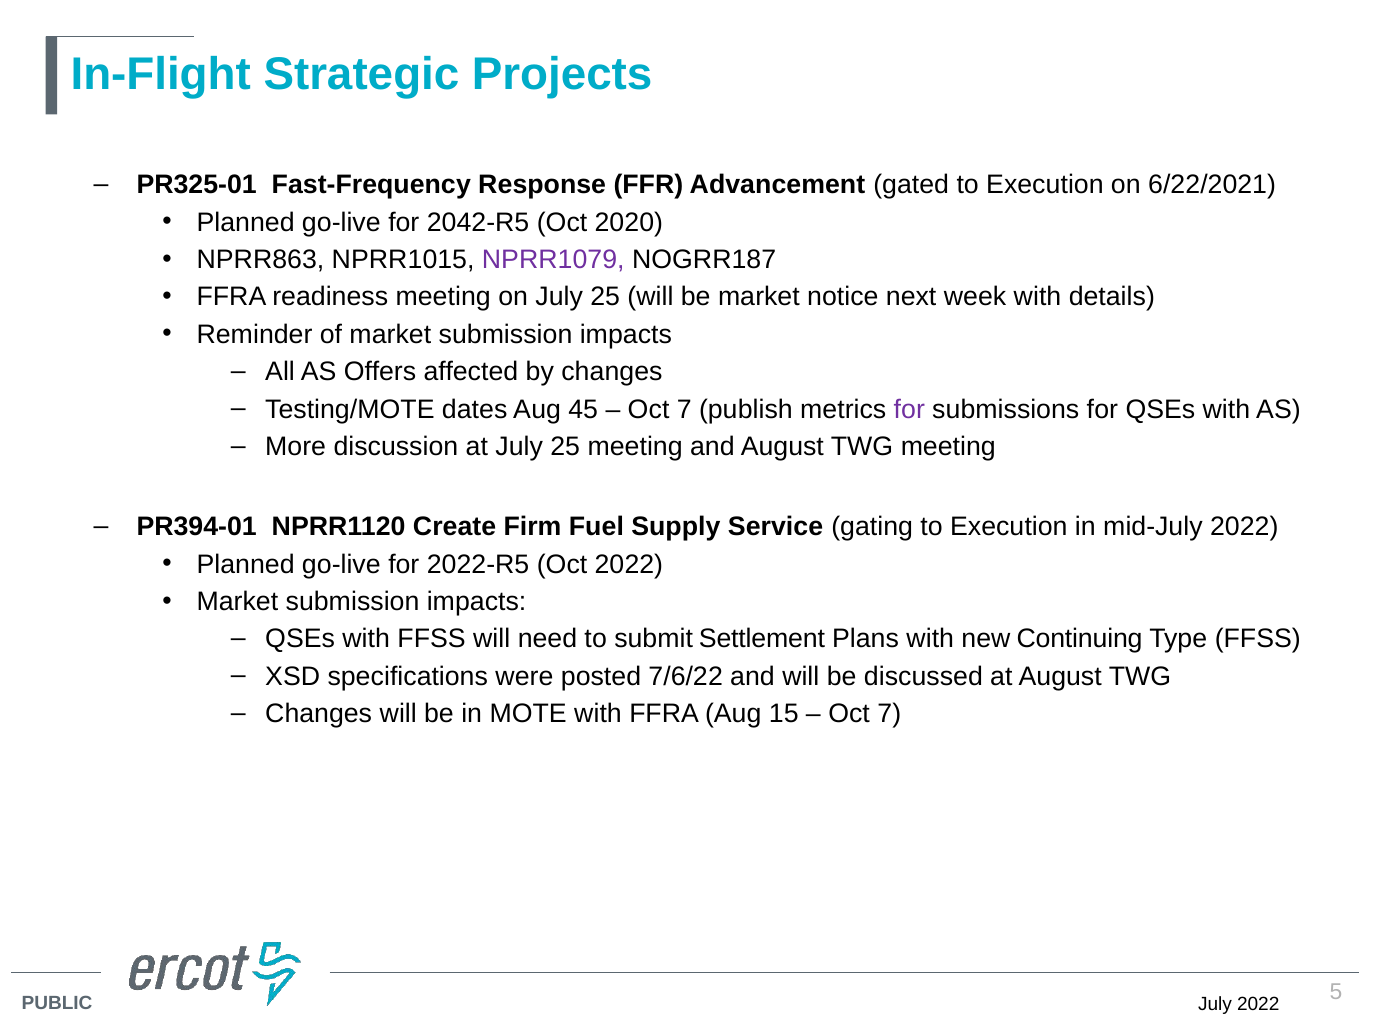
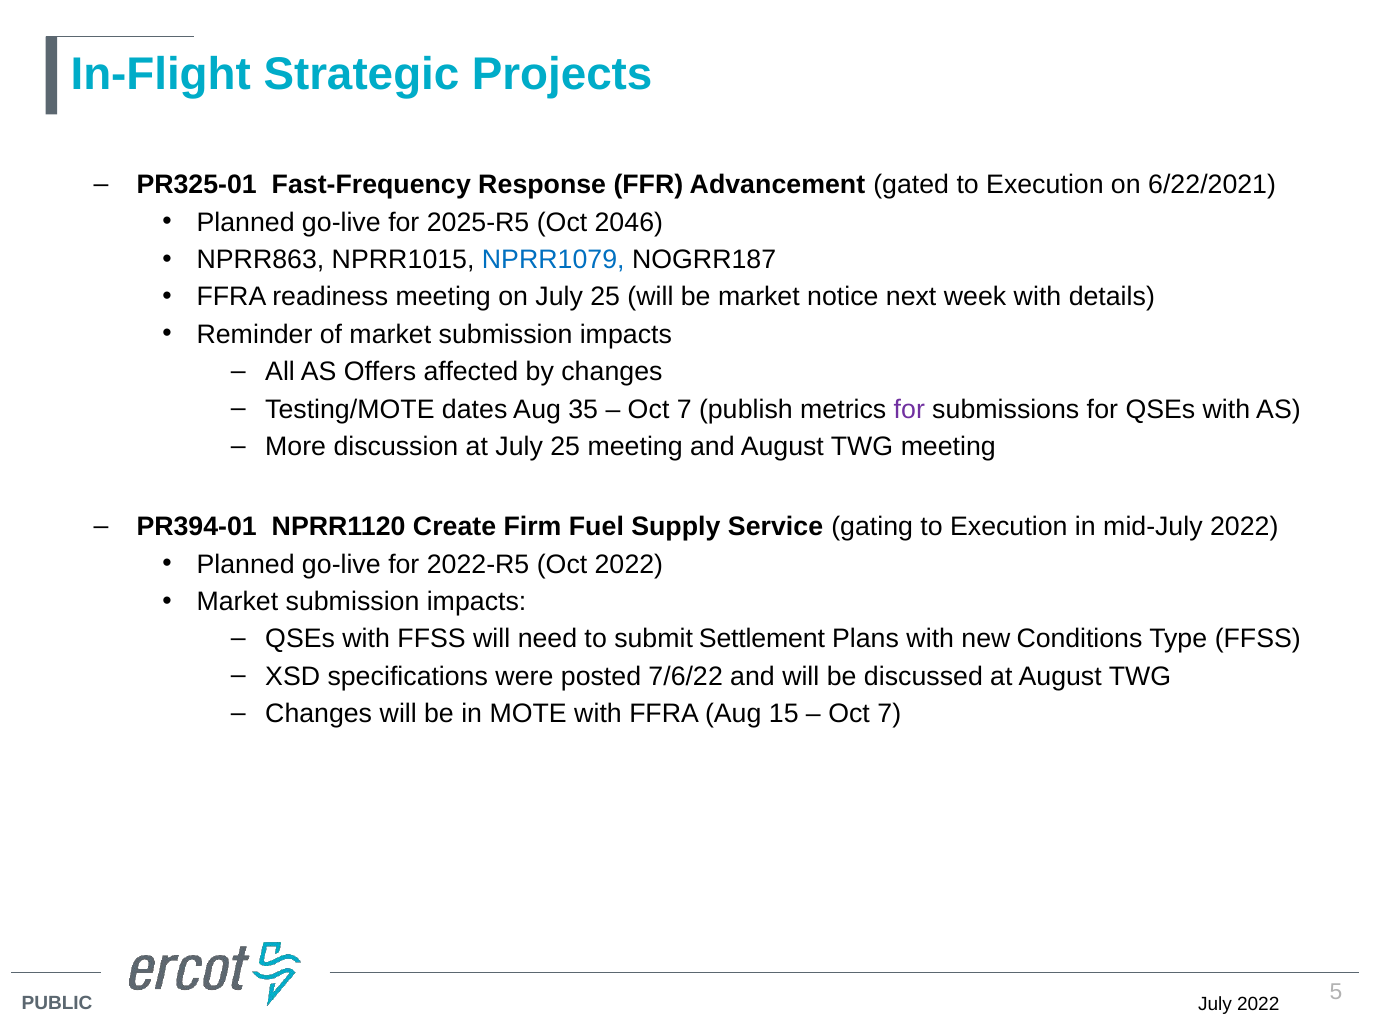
2042-R5: 2042-R5 -> 2025-R5 (478, 222)
2020: 2020 -> 2046 (629, 222)
NPRR1079 colour: purple -> blue (553, 260)
45: 45 -> 35 (583, 409)
Continuing: Continuing -> Conditions (1079, 639)
